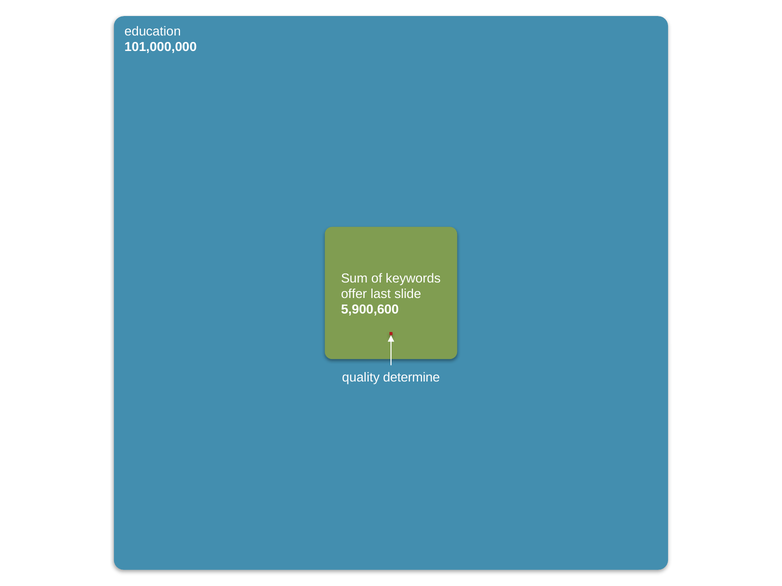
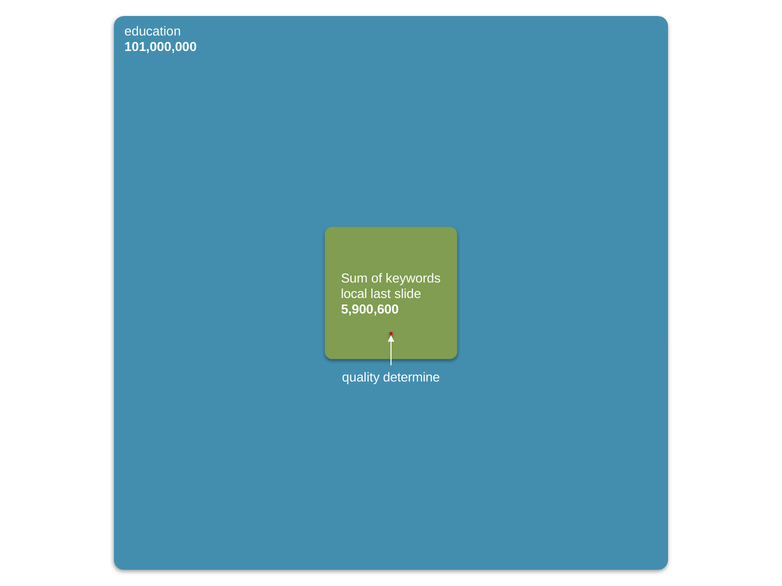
offer: offer -> local (354, 294)
